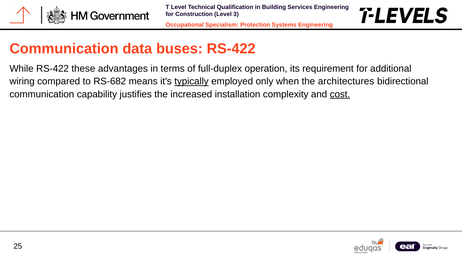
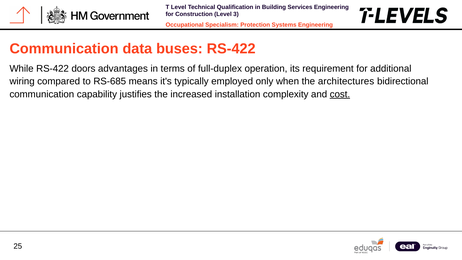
these: these -> doors (83, 69)
RS-682: RS-682 -> RS-685 (110, 81)
typically underline: present -> none (192, 81)
